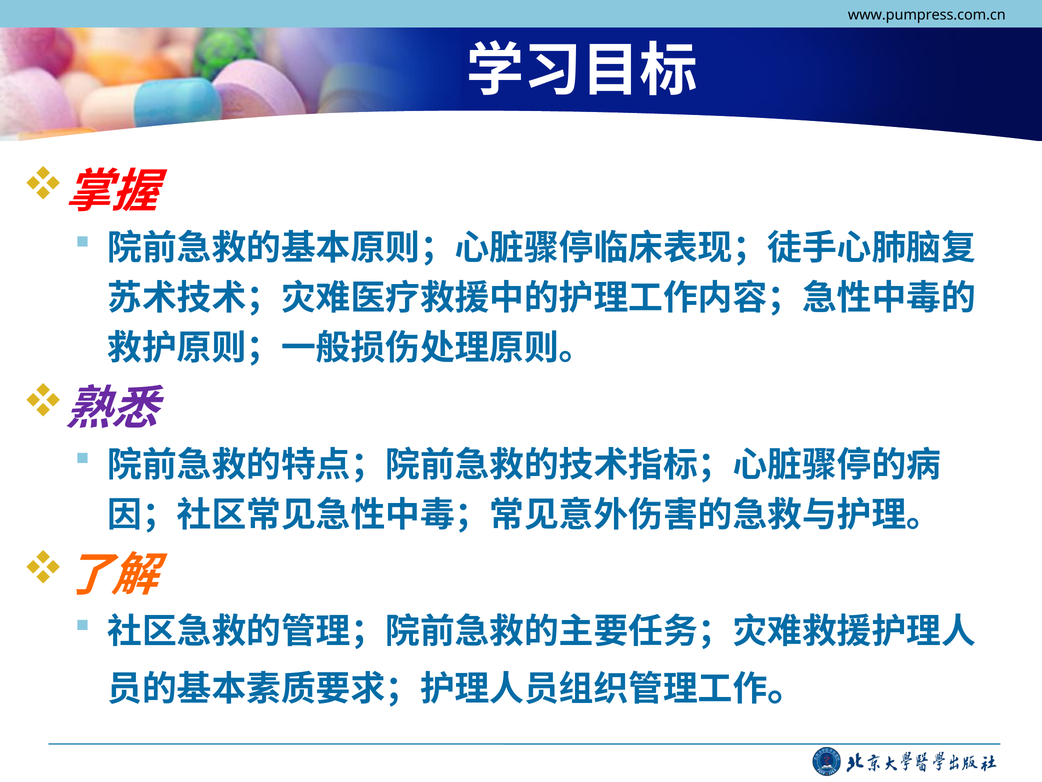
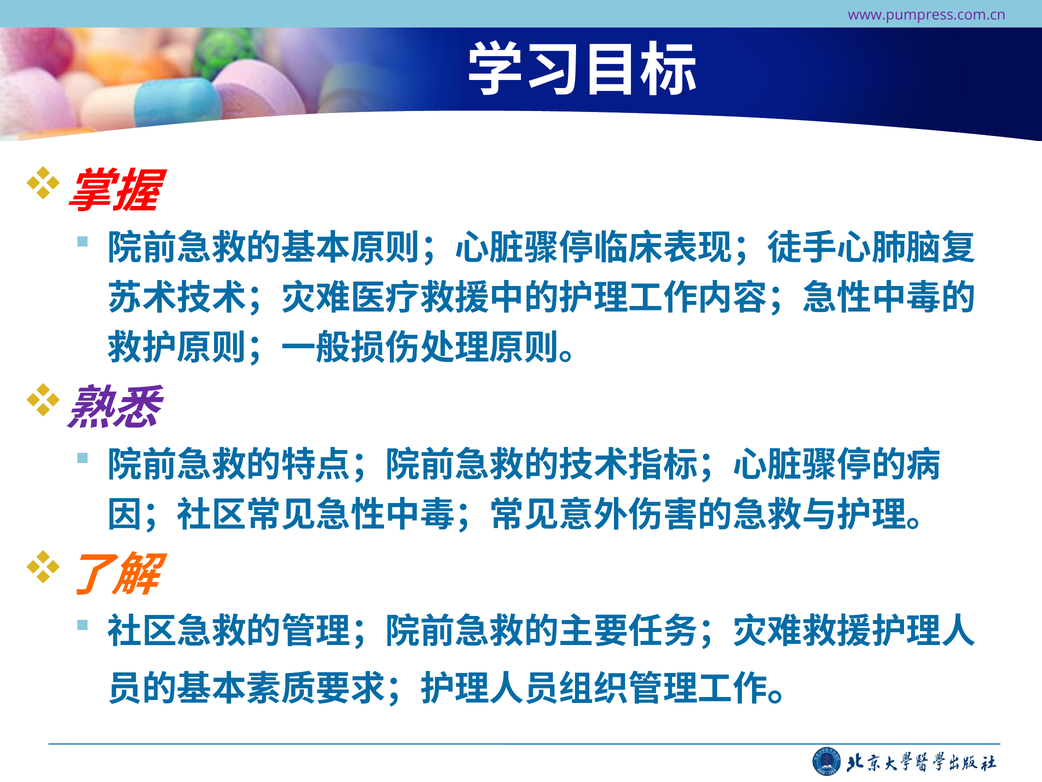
www.pumpress.com.cn colour: black -> purple (927, 15)
